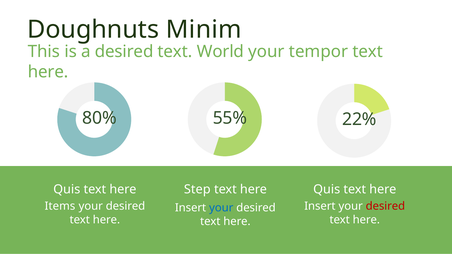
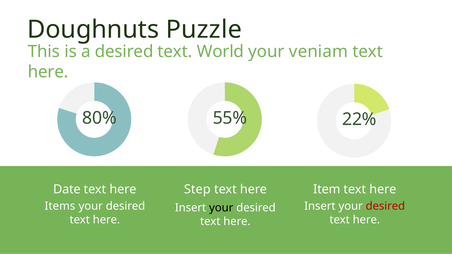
Minim: Minim -> Puzzle (204, 29)
tempor: tempor -> veniam (318, 52)
Quis: Quis -> Date (67, 190)
Quis: Quis -> Item (327, 190)
your colour: blue -> black (221, 208)
